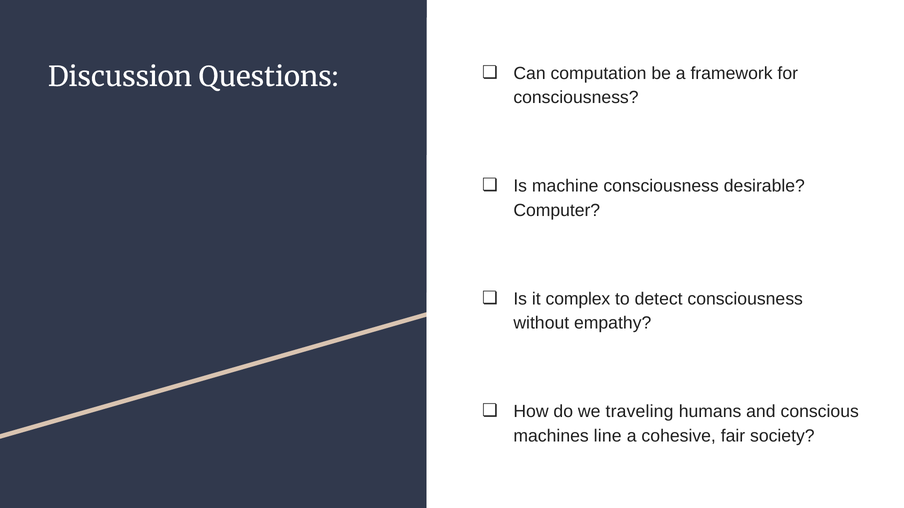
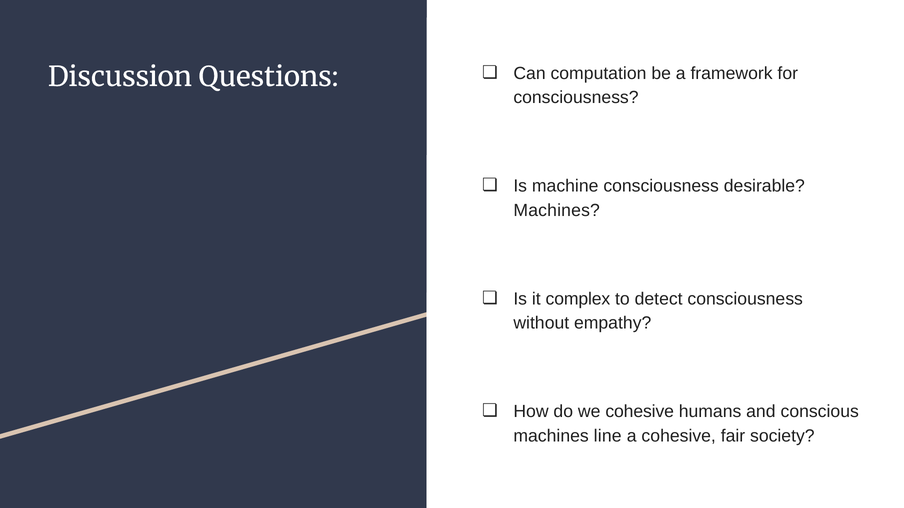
Computer: Computer -> Machines (557, 211)
we traveling: traveling -> cohesive (640, 412)
